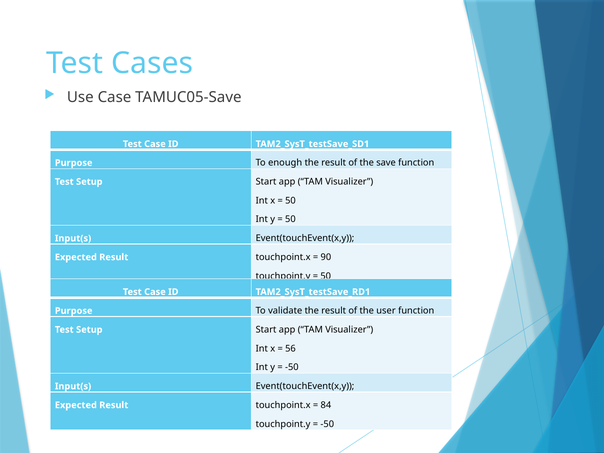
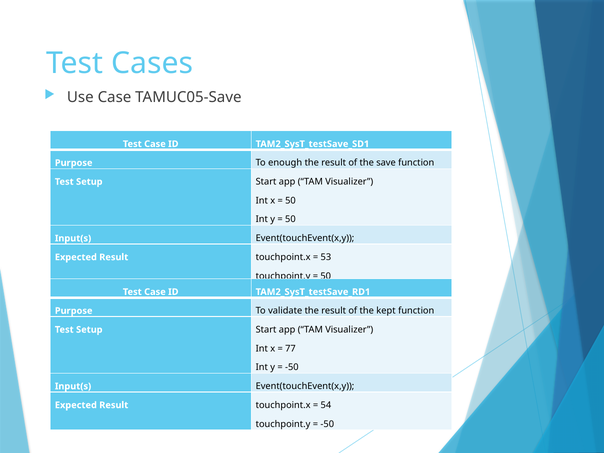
90: 90 -> 53 (326, 257)
user: user -> kept (386, 311)
56: 56 -> 77 (291, 349)
84: 84 -> 54 (326, 405)
